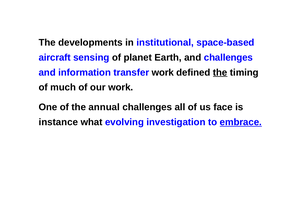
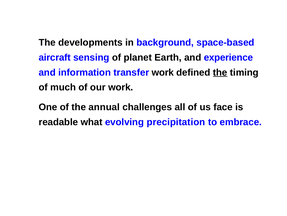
institutional: institutional -> background (165, 42)
and challenges: challenges -> experience (228, 57)
instance: instance -> readable (58, 122)
investigation: investigation -> precipitation (176, 122)
embrace underline: present -> none (241, 122)
